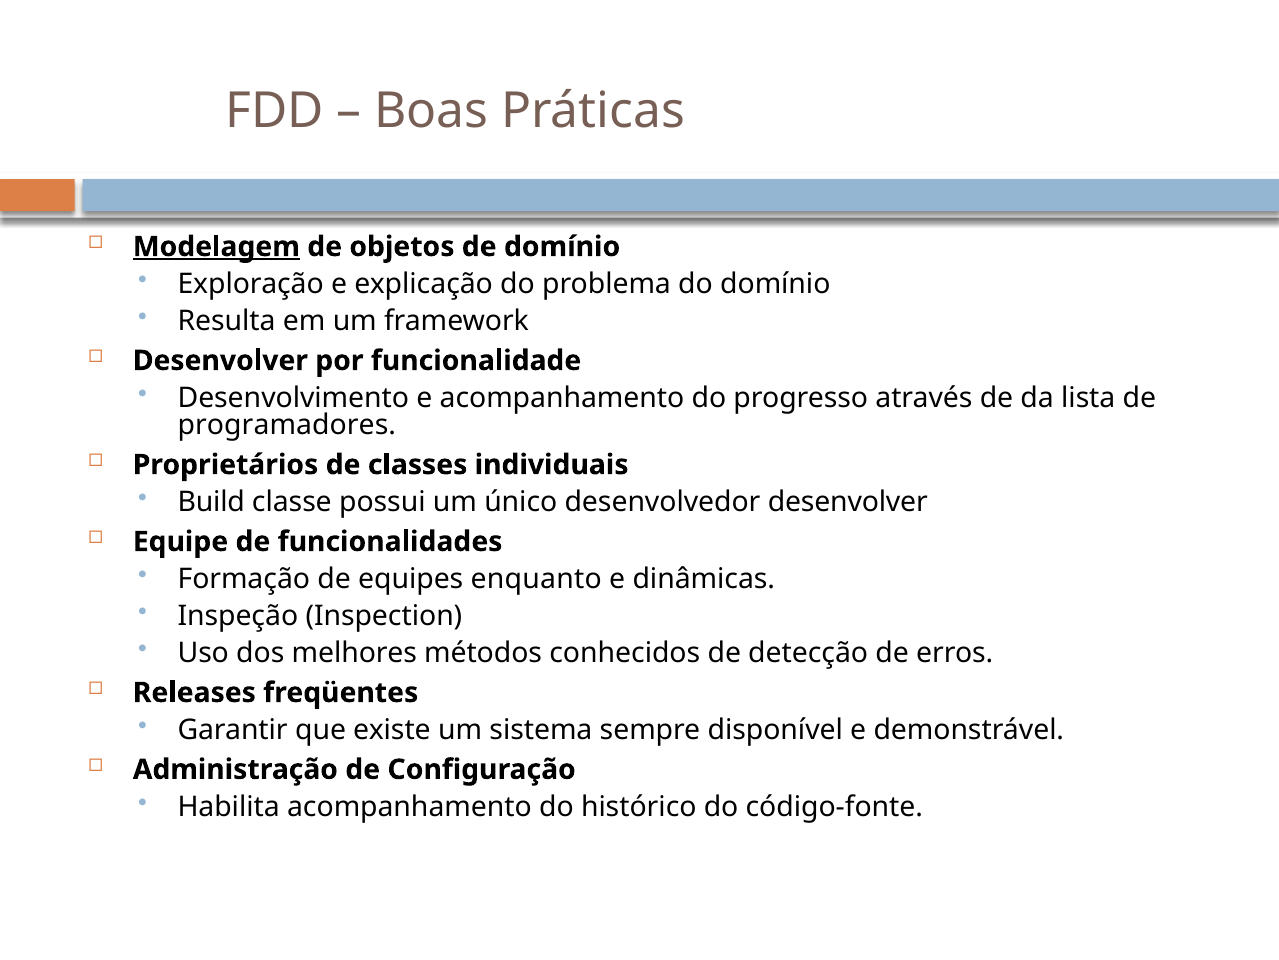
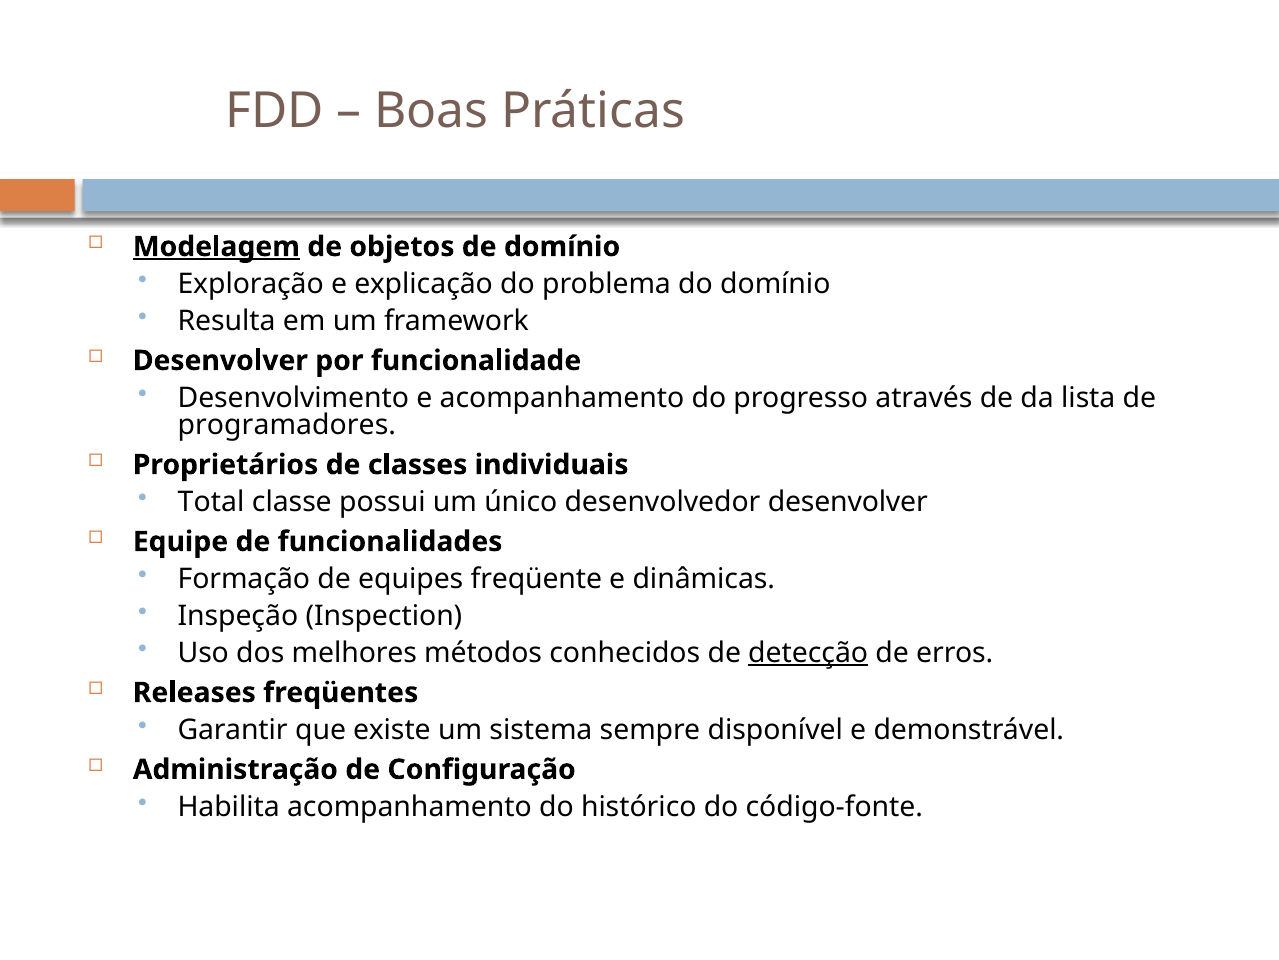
Build: Build -> Total (211, 502)
enquanto: enquanto -> freqüente (536, 578)
detecção underline: none -> present (808, 652)
